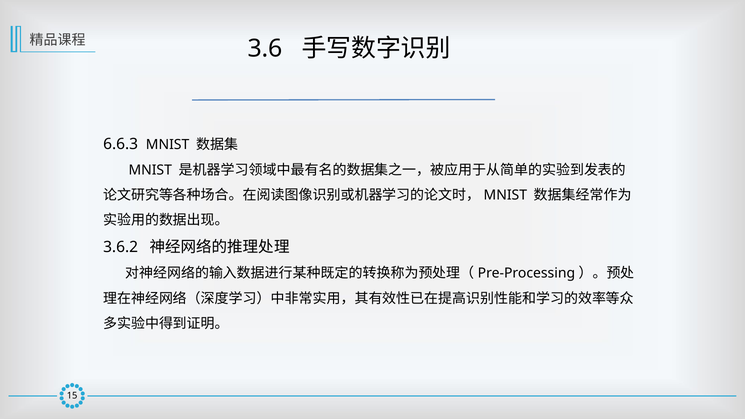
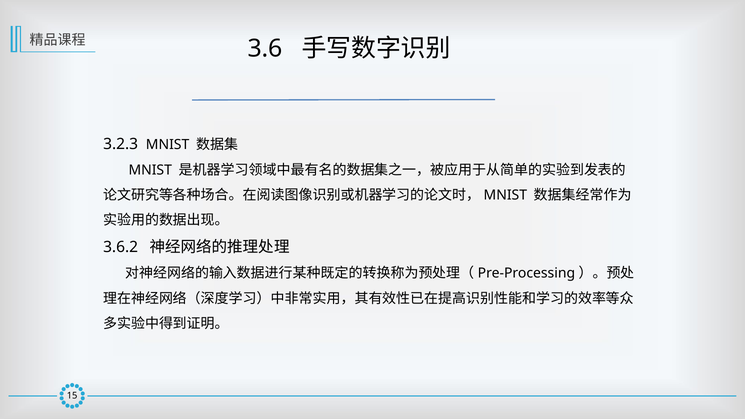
6.6.3: 6.6.3 -> 3.2.3 (121, 144)
